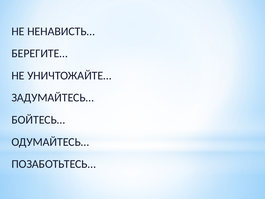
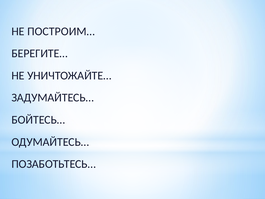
НЕНАВИСТЬ…: НЕНАВИСТЬ… -> ПОСТРОИМ… (61, 31)
